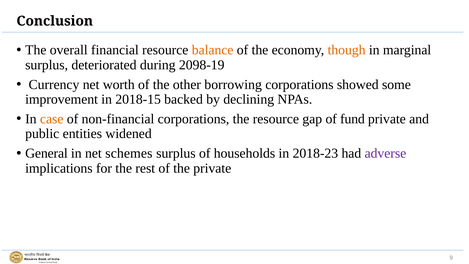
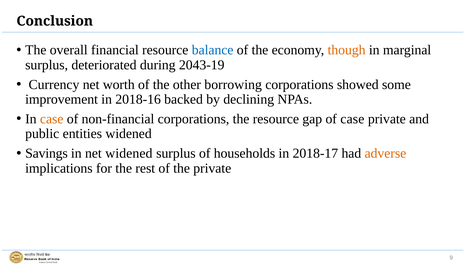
balance colour: orange -> blue (213, 50)
2098-19: 2098-19 -> 2043-19 (202, 65)
2018-15: 2018-15 -> 2018-16 (138, 99)
of fund: fund -> case (352, 119)
General: General -> Savings (46, 153)
net schemes: schemes -> widened (129, 153)
2018-23: 2018-23 -> 2018-17 (315, 153)
adverse colour: purple -> orange (385, 153)
